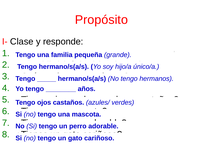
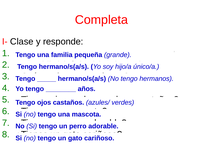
Propósito: Propósito -> Completa (101, 20)
